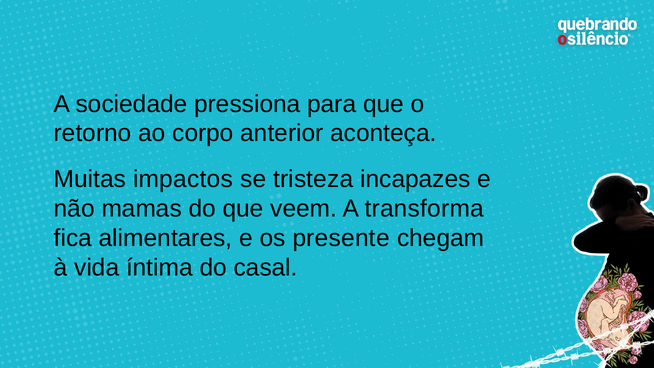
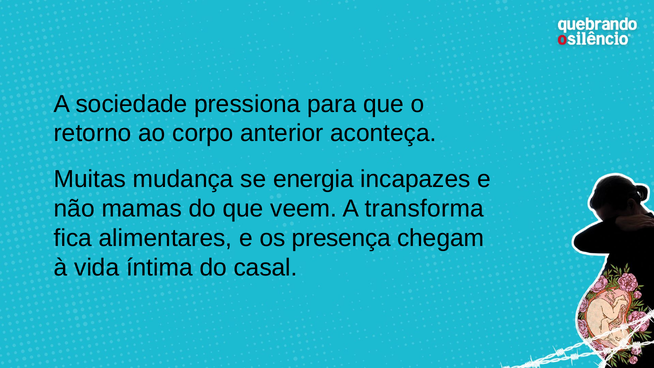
impactos: impactos -> mudança (183, 179)
tristeza: tristeza -> energia (313, 179)
presente: presente -> presença (341, 238)
